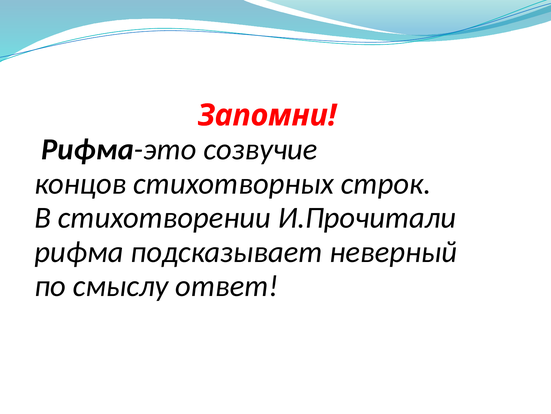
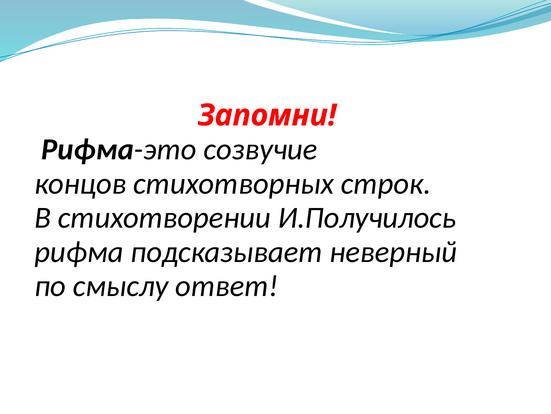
И.Прочитали: И.Прочитали -> И.Получилось (367, 217)
